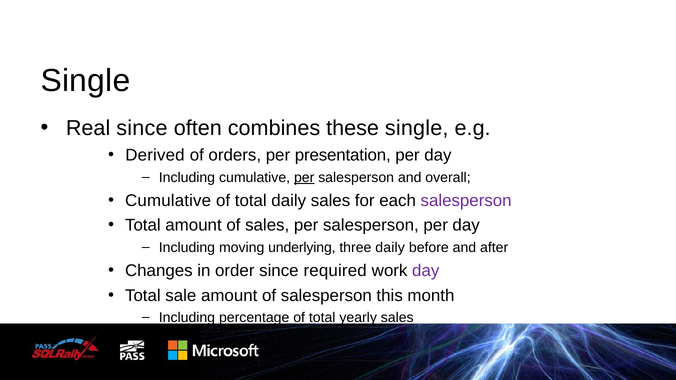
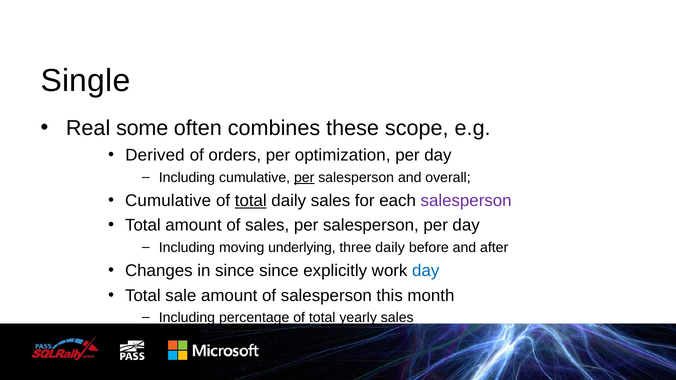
Real since: since -> some (142, 128)
these single: single -> scope (417, 128)
presentation: presentation -> optimization (343, 155)
total underline: none -> present (251, 201)
in order: order -> since (235, 271)
required: required -> explicitly (335, 271)
day colour: purple -> blue (426, 271)
